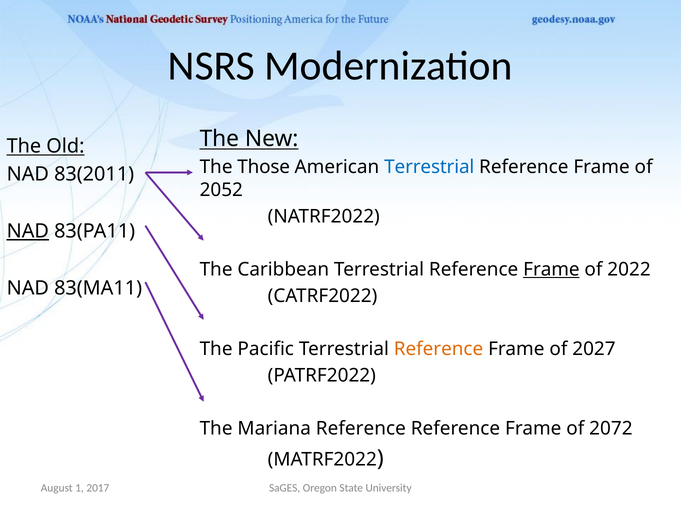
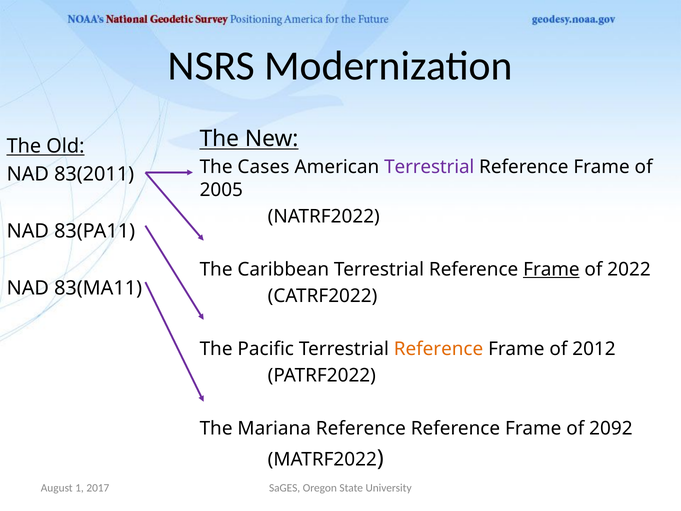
Those: Those -> Cases (263, 167)
Terrestrial colour: blue -> purple (429, 167)
2052: 2052 -> 2005 (221, 190)
NAD underline: present -> none (28, 231)
2027: 2027 -> 2012 (594, 349)
2072: 2072 -> 2092 (611, 428)
